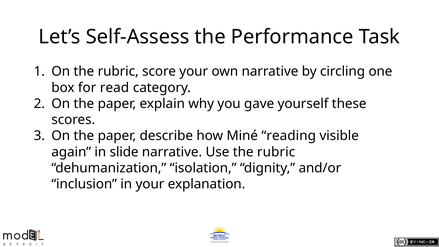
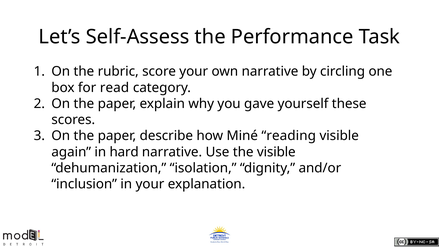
slide: slide -> hard (124, 152)
Use the rubric: rubric -> visible (276, 152)
